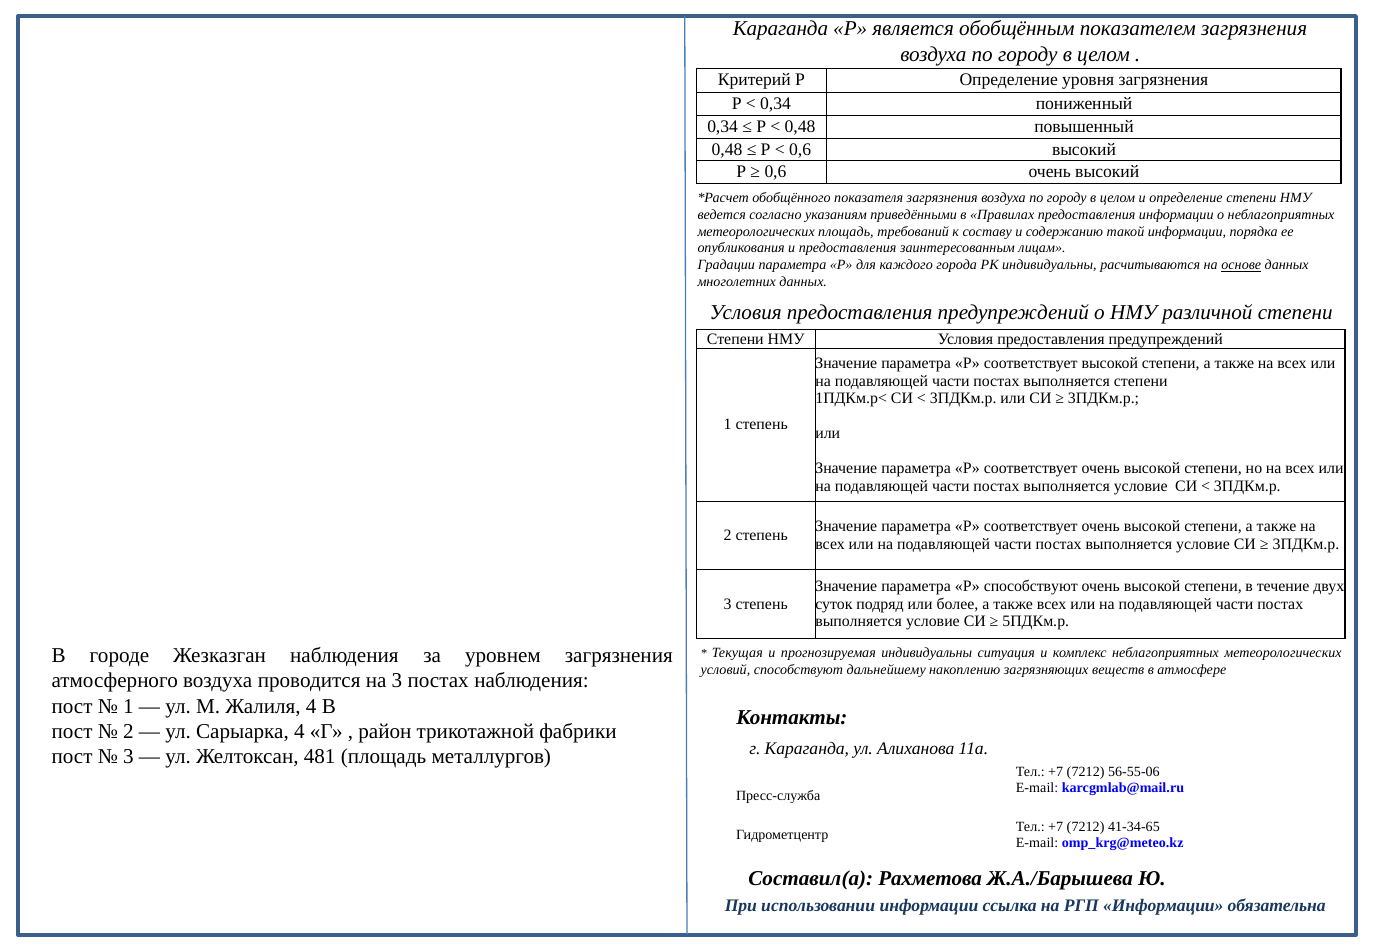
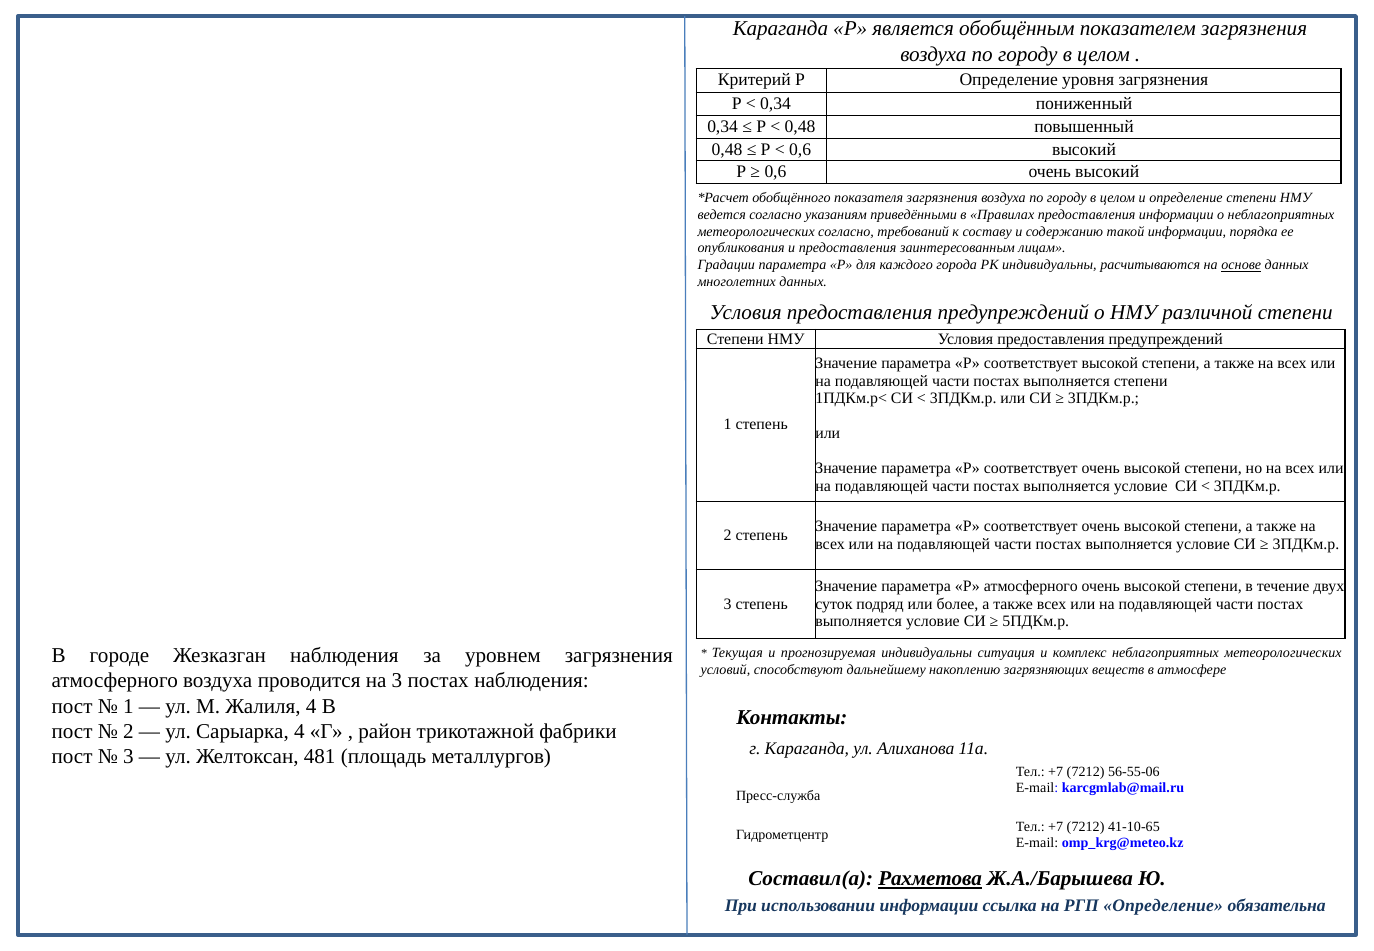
метеорологических площадь: площадь -> согласно (846, 231)
Р способствуют: способствуют -> атмосферного (1031, 587)
41-34-65: 41-34-65 -> 41-10-65 (1134, 827)
Рахметова underline: none -> present (930, 879)
РГП Информации: Информации -> Определение (1163, 906)
